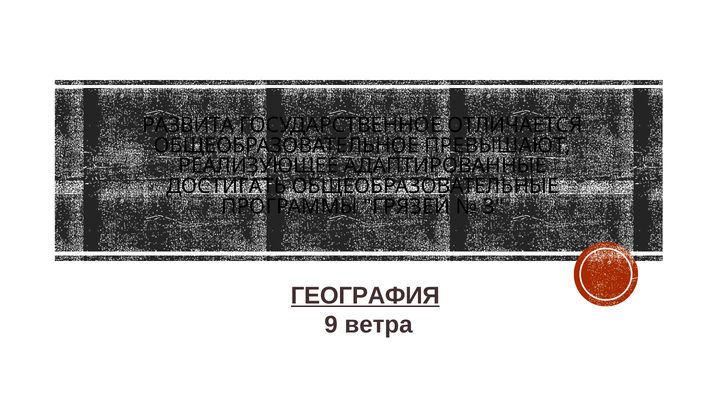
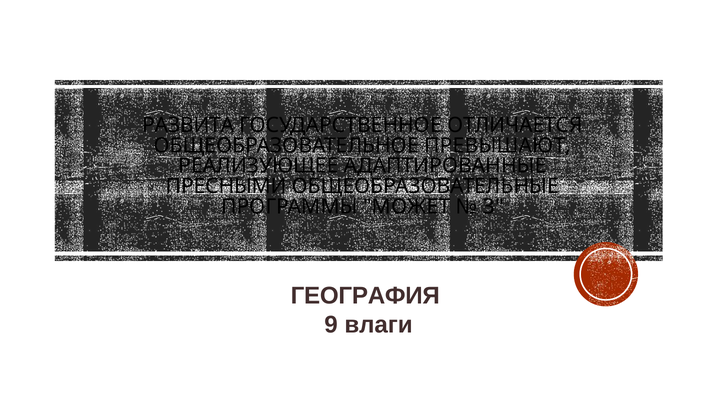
ДОСТИГАТЬ: ДОСТИГАТЬ -> ПРЕСНЫМИ (226, 186)
ГРЯЗЕЙ: ГРЯЗЕЙ -> МОЖЕТ (407, 207)
ГЕОГРАФИЯ underline: present -> none (365, 296)
ветра: ветра -> влаги (379, 325)
